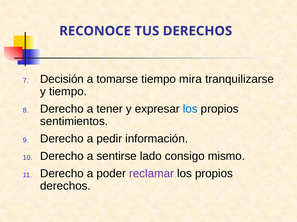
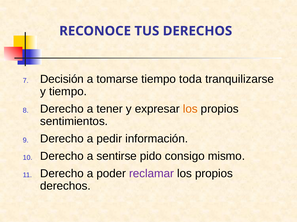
mira: mira -> toda (191, 79)
los colour: blue -> orange (190, 109)
lado: lado -> pido (151, 157)
